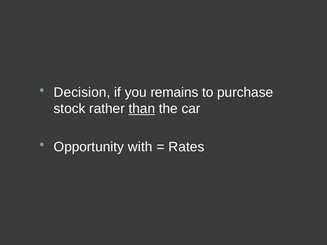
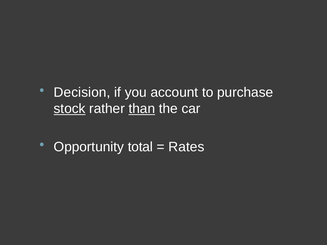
remains: remains -> account (174, 92)
stock underline: none -> present (70, 109)
with: with -> total (140, 147)
